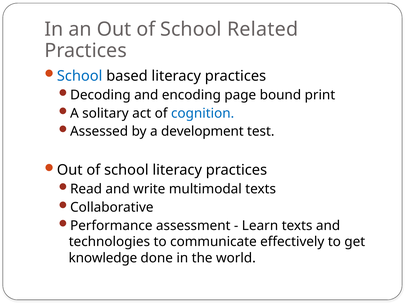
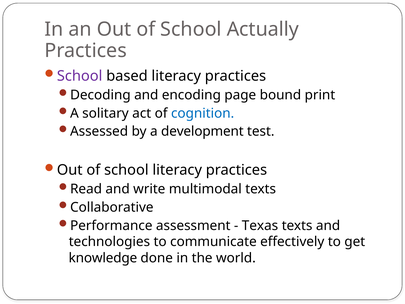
Related: Related -> Actually (263, 29)
School colour: blue -> purple (80, 76)
Learn: Learn -> Texas (260, 225)
